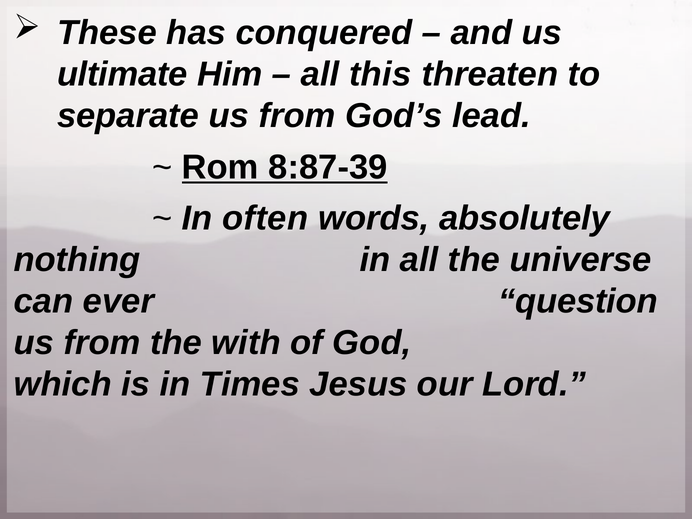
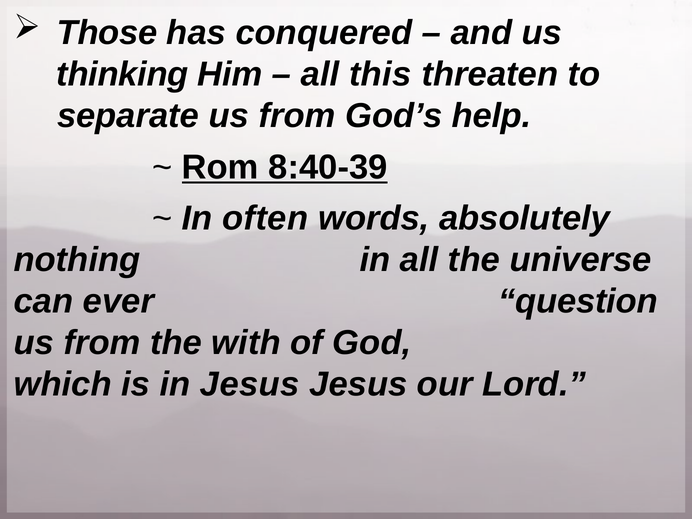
These: These -> Those (107, 33)
ultimate: ultimate -> thinking (122, 75)
lead: lead -> help (492, 116)
8:87-39: 8:87-39 -> 8:40-39 (328, 167)
in Times: Times -> Jesus (250, 384)
